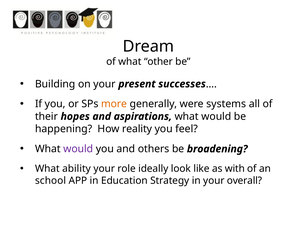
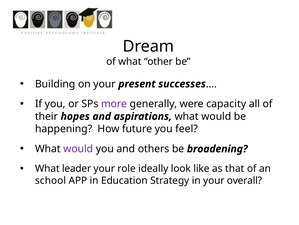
more colour: orange -> purple (114, 104)
systems: systems -> capacity (226, 104)
reality: reality -> future (137, 129)
ability: ability -> leader (77, 168)
with: with -> that (235, 168)
